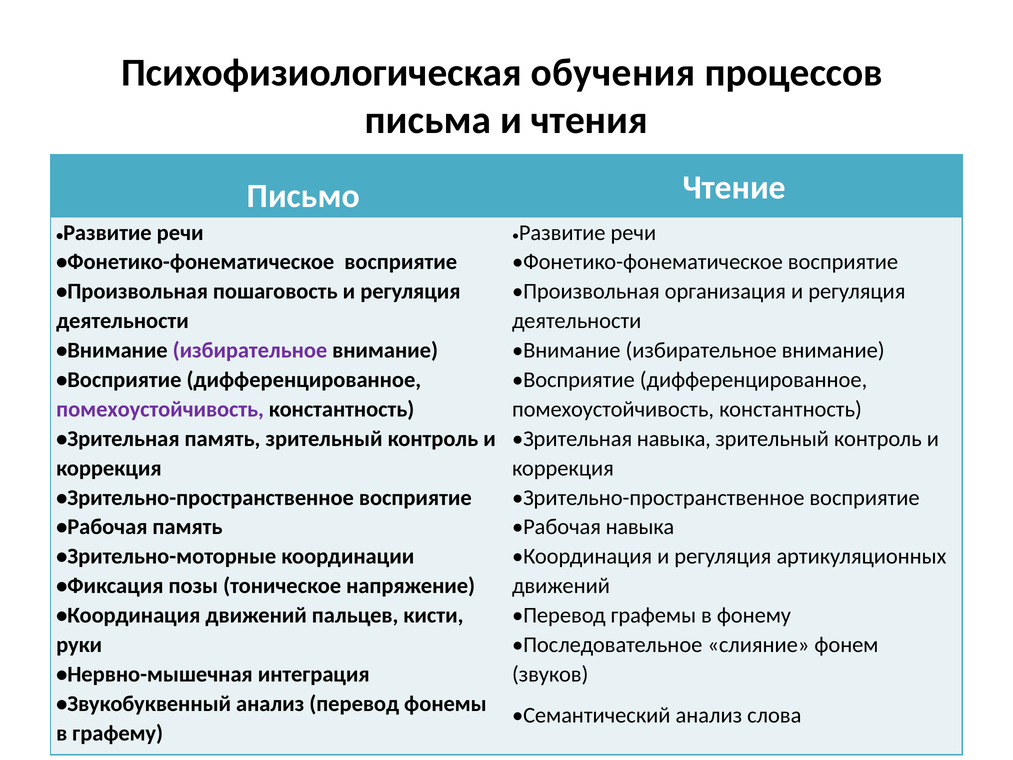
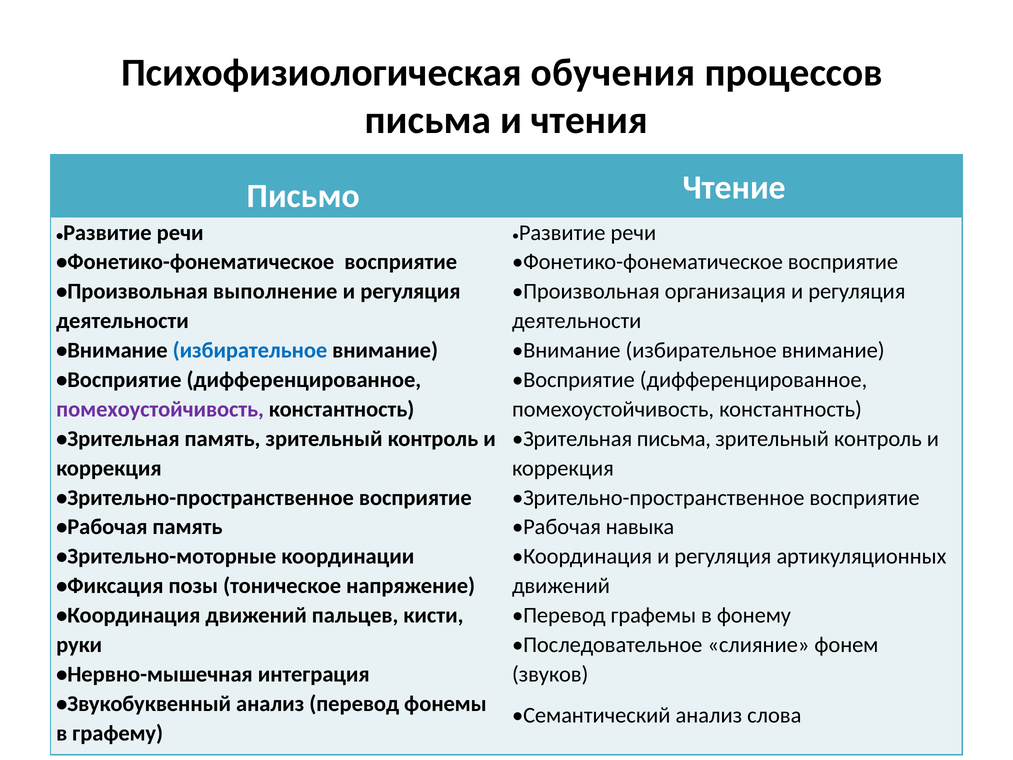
пошаговость: пошаговость -> выполнение (275, 291)
избирательное colour: purple -> blue (250, 350)
Зрительная навыка: навыка -> письма (674, 439)
